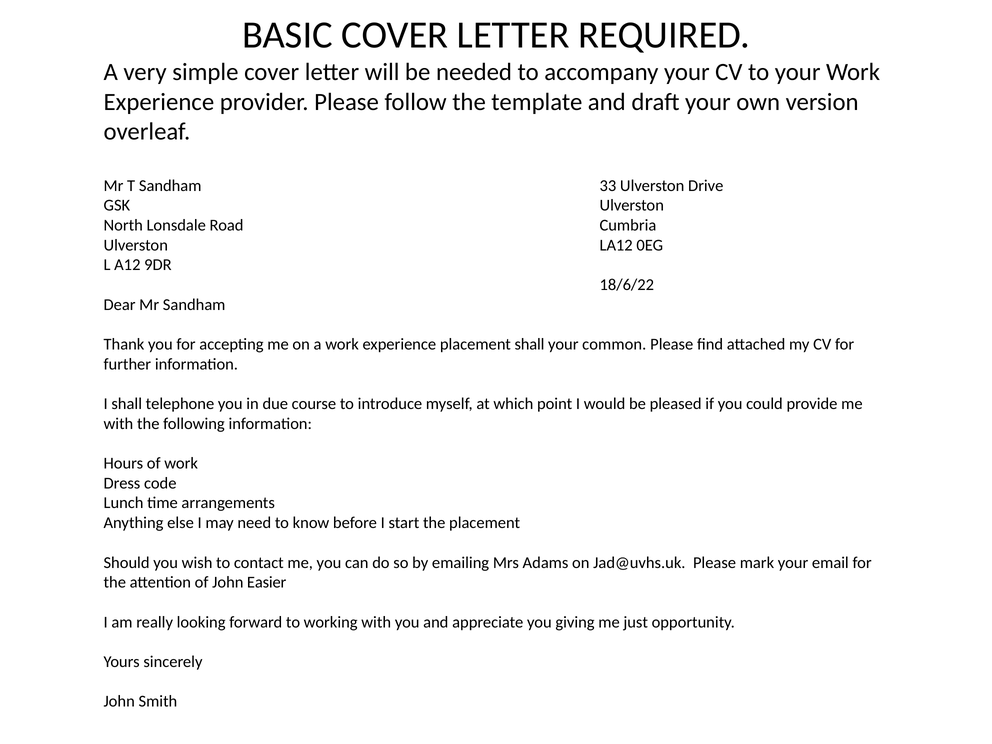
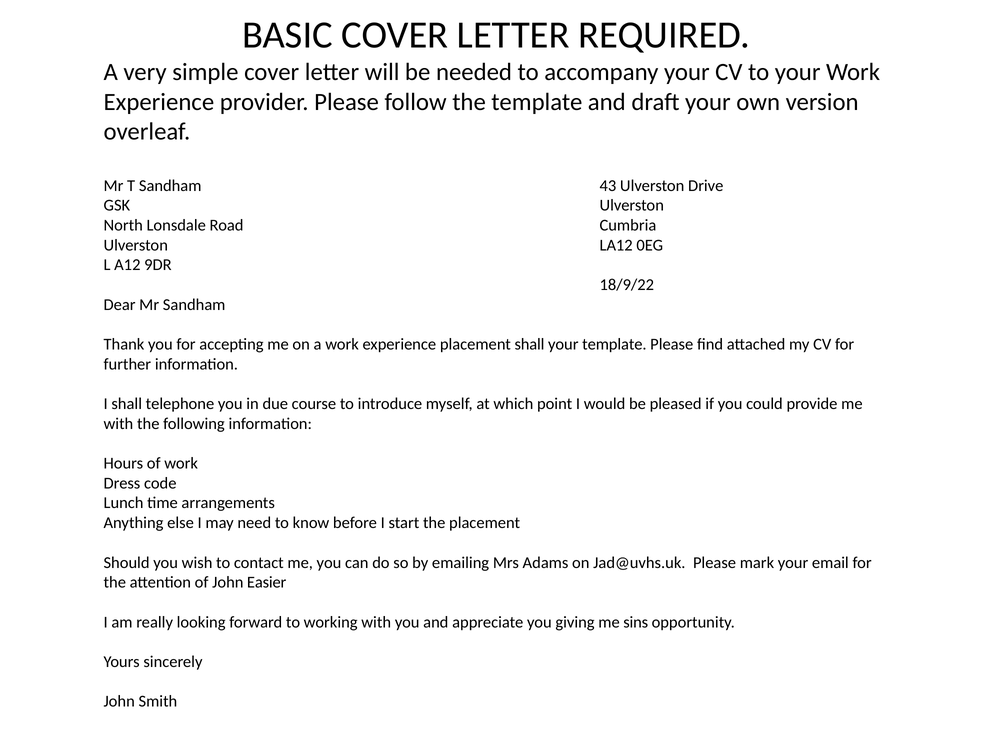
33: 33 -> 43 (608, 186)
18/6/22: 18/6/22 -> 18/9/22 (627, 285)
your common: common -> template (614, 344)
just: just -> sins (636, 622)
